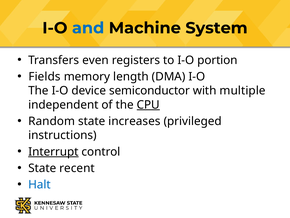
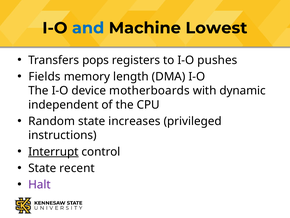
System: System -> Lowest (216, 28)
even: even -> pops (96, 60)
portion: portion -> pushes (217, 60)
semiconductor: semiconductor -> motherboards (149, 90)
multiple: multiple -> dynamic (243, 90)
CPU underline: present -> none (148, 105)
Halt colour: blue -> purple (39, 184)
